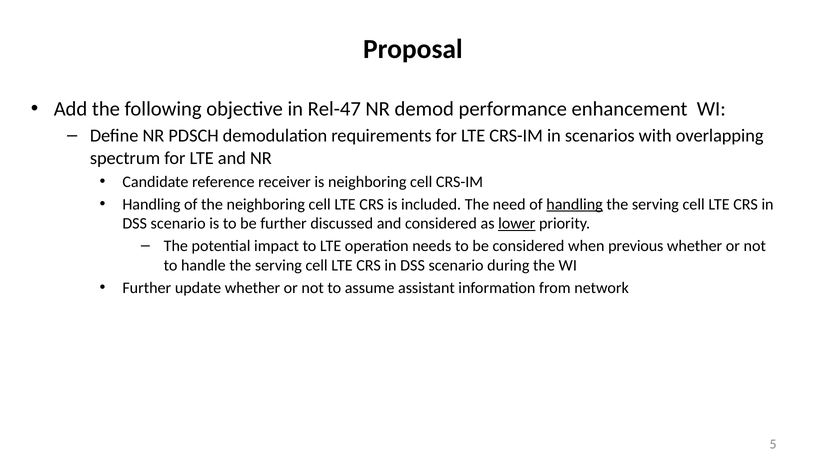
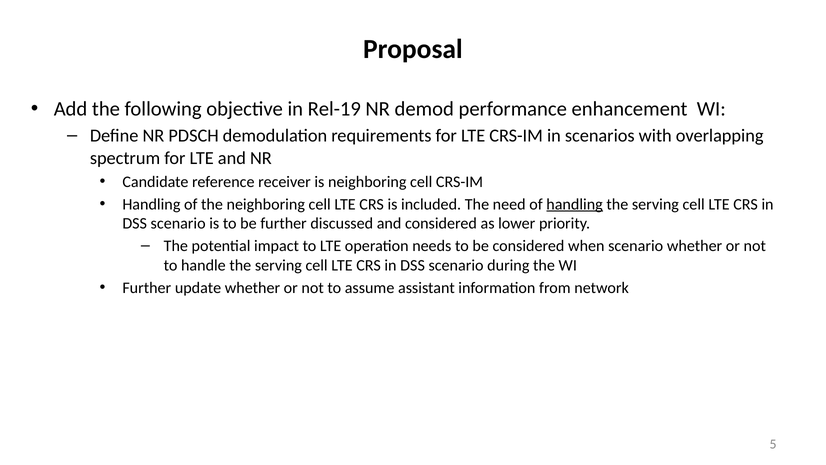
Rel-47: Rel-47 -> Rel-19 (334, 109)
lower underline: present -> none (517, 223)
when previous: previous -> scenario (636, 246)
